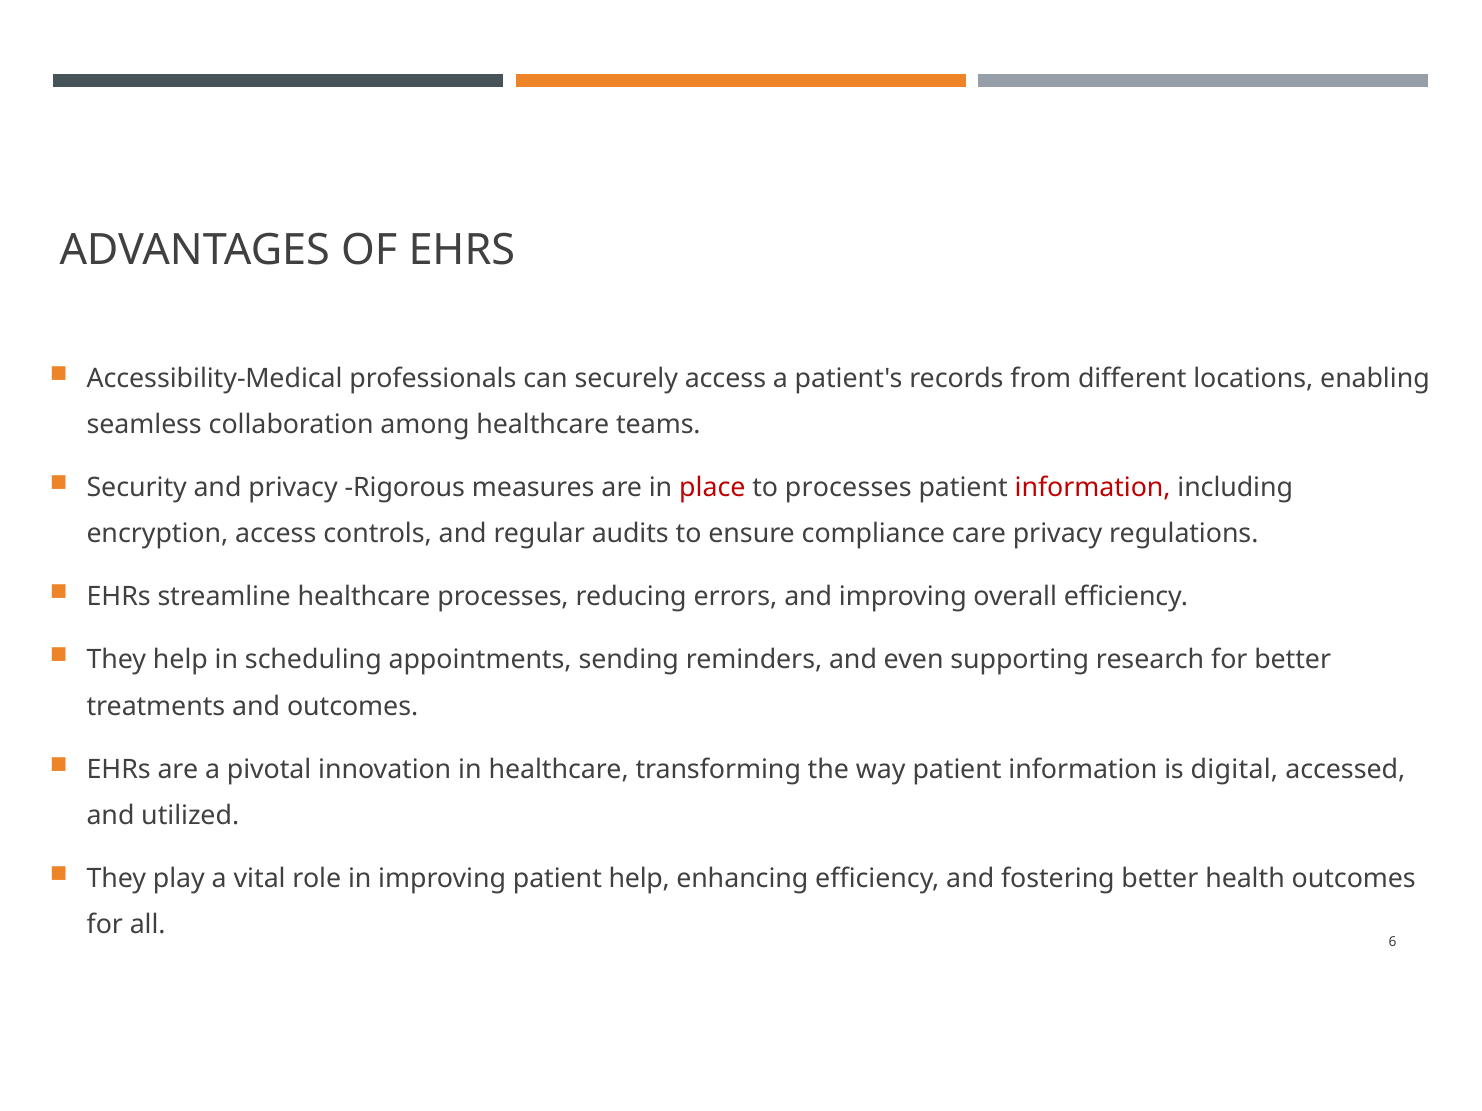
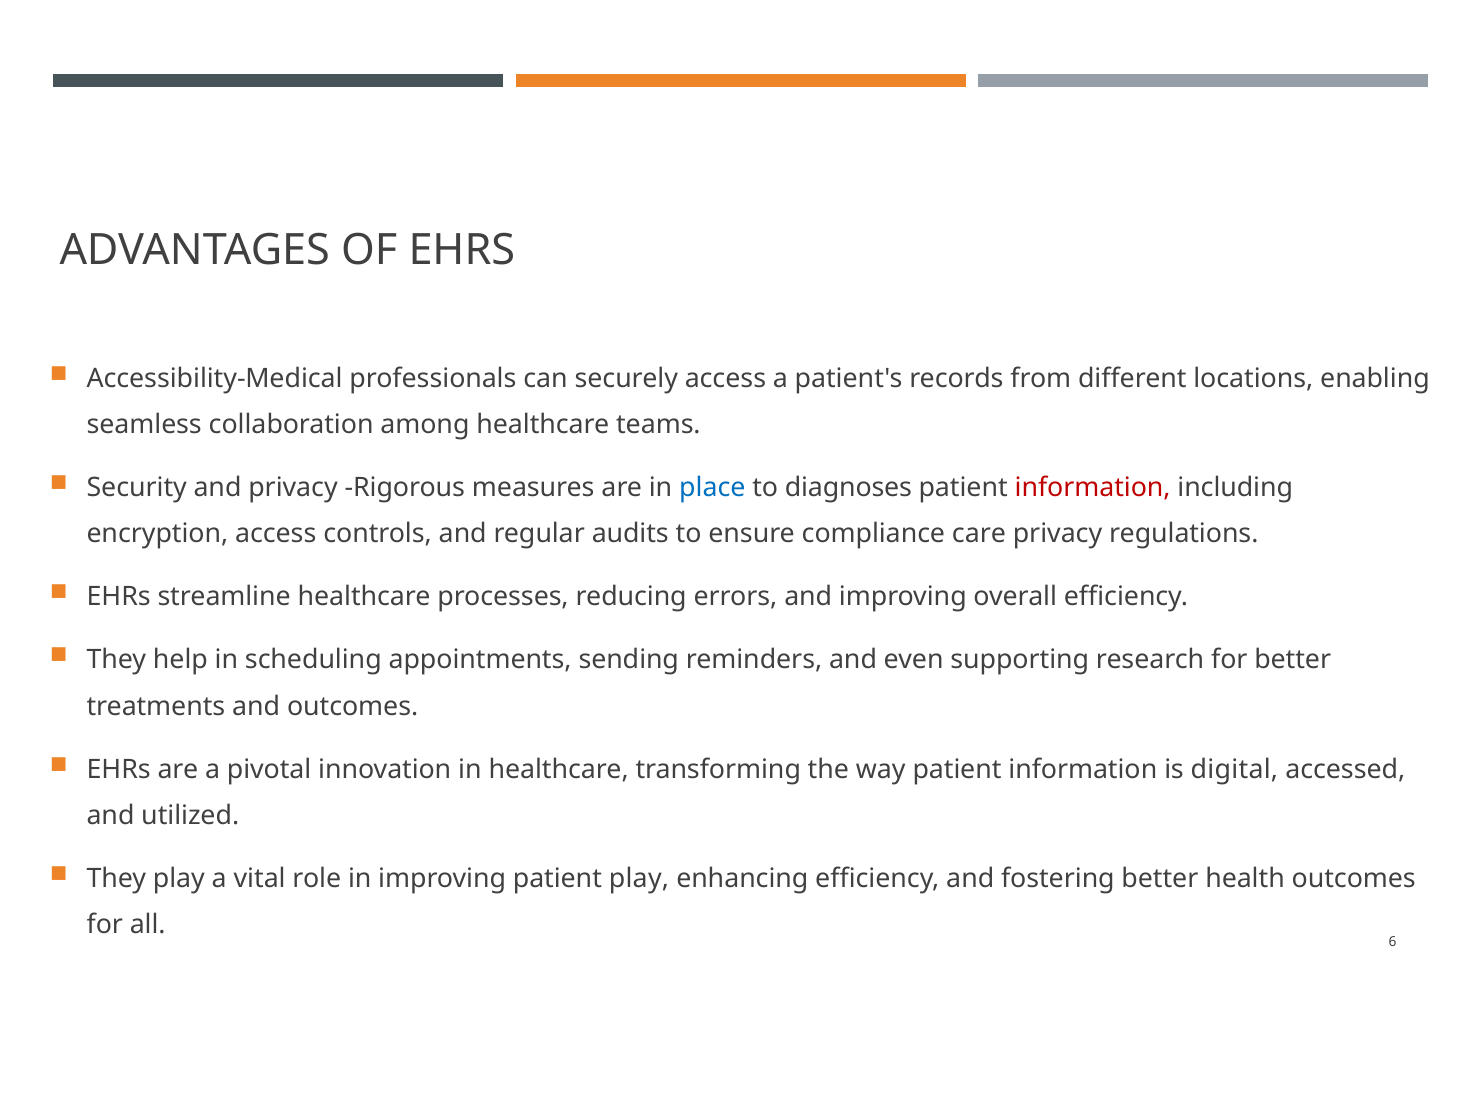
place colour: red -> blue (712, 488)
to processes: processes -> diagnoses (848, 488)
patient help: help -> play (639, 879)
